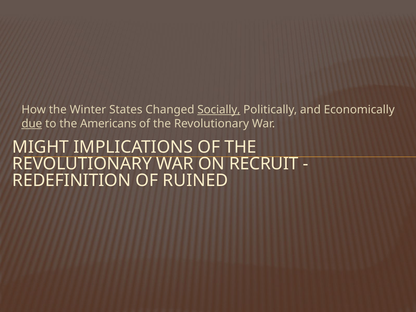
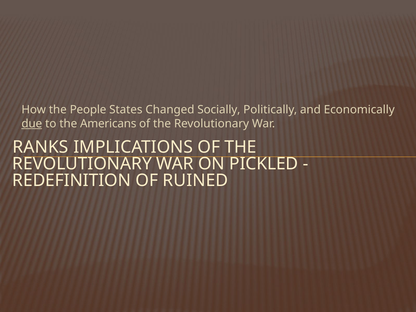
Winter: Winter -> People (88, 110)
Socially underline: present -> none (219, 110)
MIGHT: MIGHT -> RANKS (41, 147)
RECRUIT: RECRUIT -> PICKLED (264, 164)
